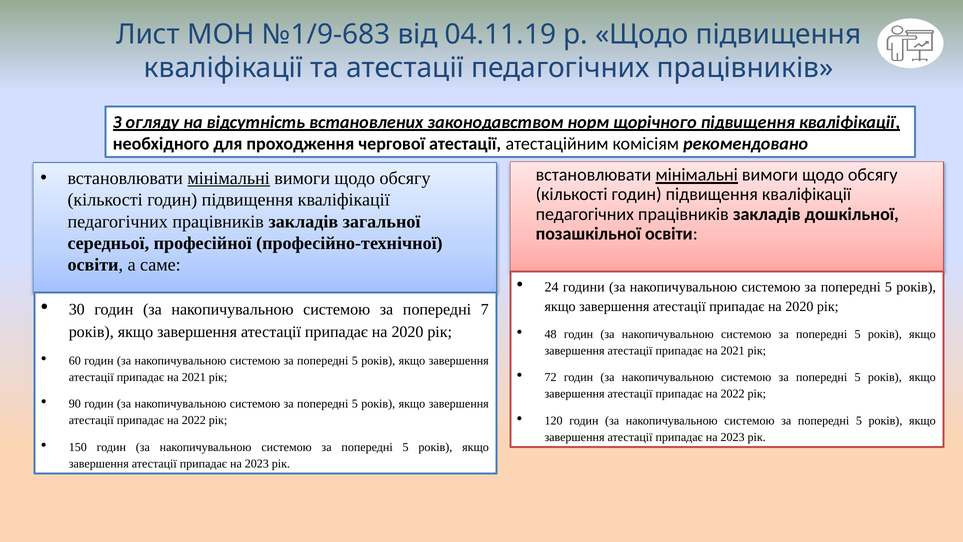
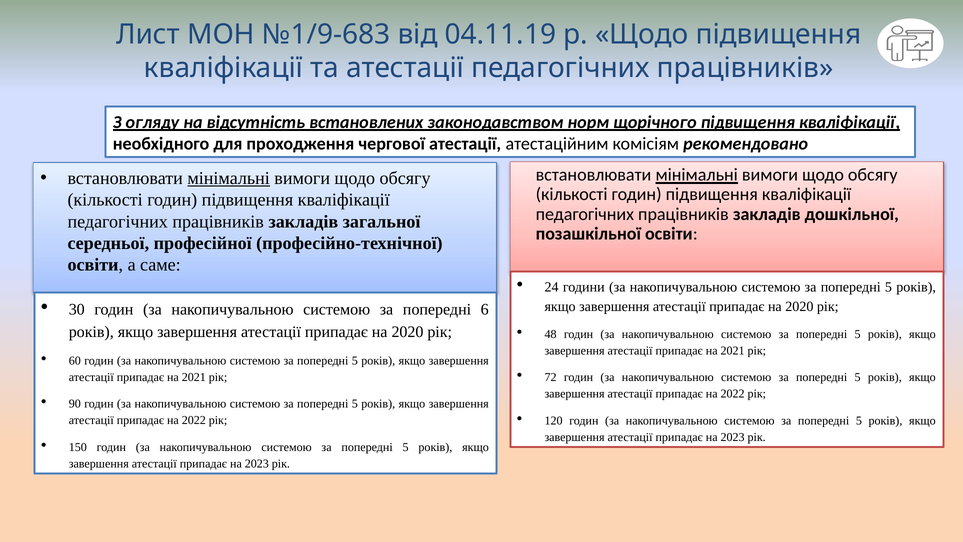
7: 7 -> 6 (485, 310)
